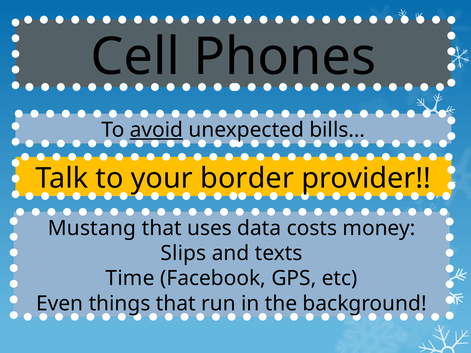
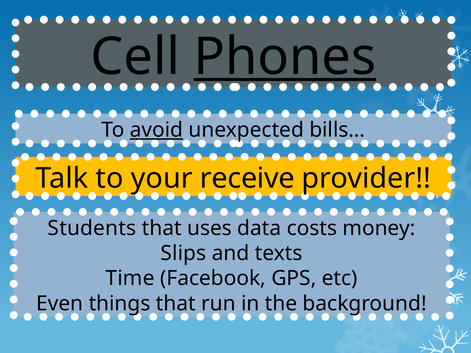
Phones underline: none -> present (285, 57)
border: border -> receive (247, 179)
Mustang: Mustang -> Students (92, 228)
